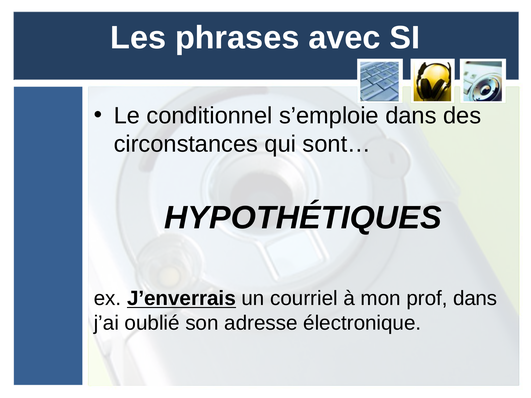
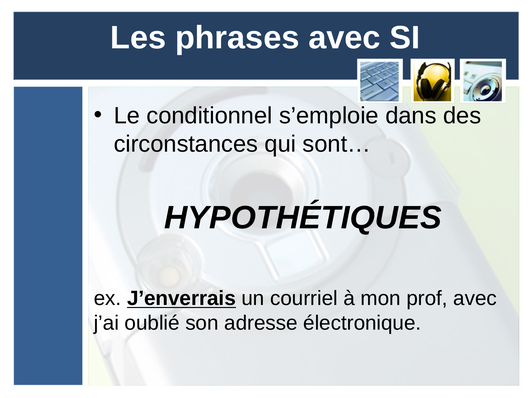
prof dans: dans -> avec (475, 299)
